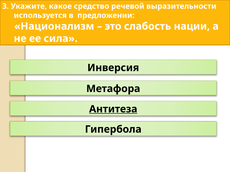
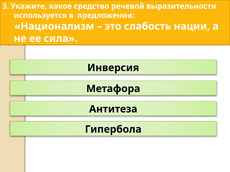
Антитеза underline: present -> none (113, 109)
